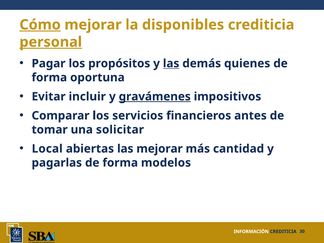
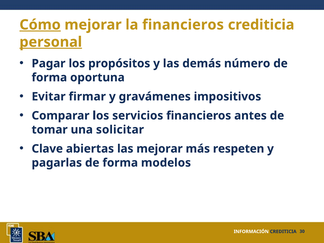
la disponibles: disponibles -> financieros (183, 25)
las underline: present -> none (171, 63)
quienes: quienes -> número (247, 63)
incluir: incluir -> firmar (87, 97)
gravámenes underline: present -> none (155, 97)
Local: Local -> Clave (47, 149)
cantidad: cantidad -> respeten (239, 149)
